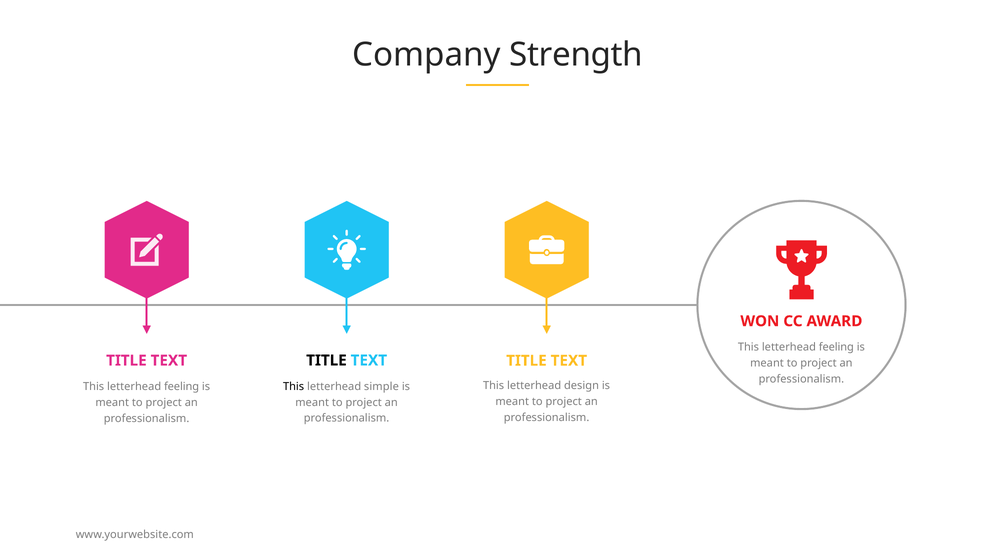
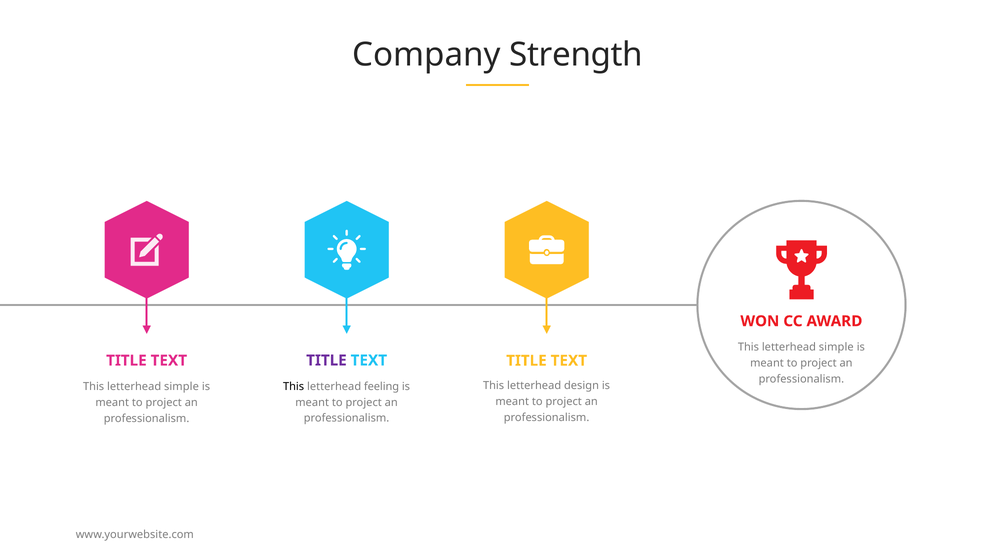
feeling: feeling -> simple (836, 347)
TITLE colour: black -> purple (326, 360)
simple: simple -> feeling (382, 386)
feeling: feeling -> simple (181, 387)
